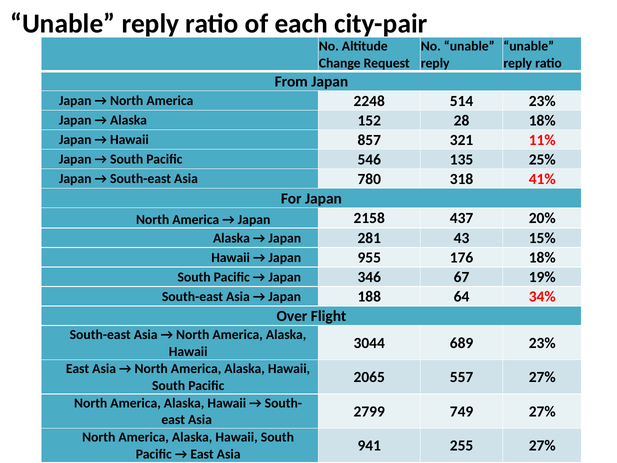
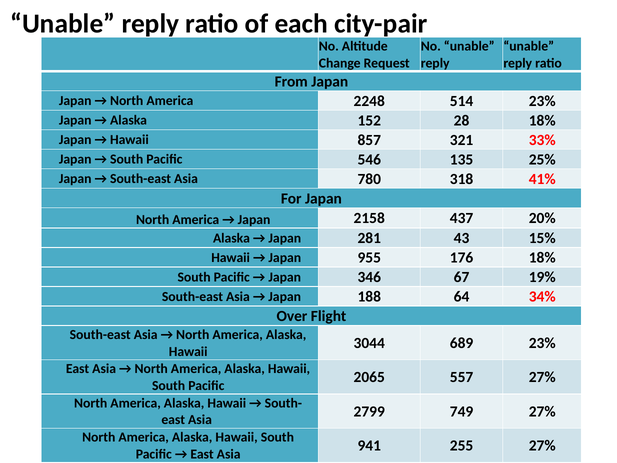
11%: 11% -> 33% (542, 140)
